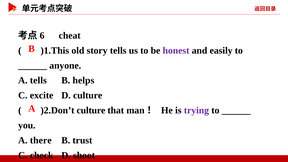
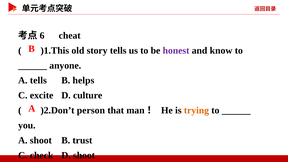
easily: easily -> know (221, 50)
)2.Don’t culture: culture -> person (91, 110)
trying colour: purple -> orange (196, 110)
A there: there -> shoot (41, 140)
